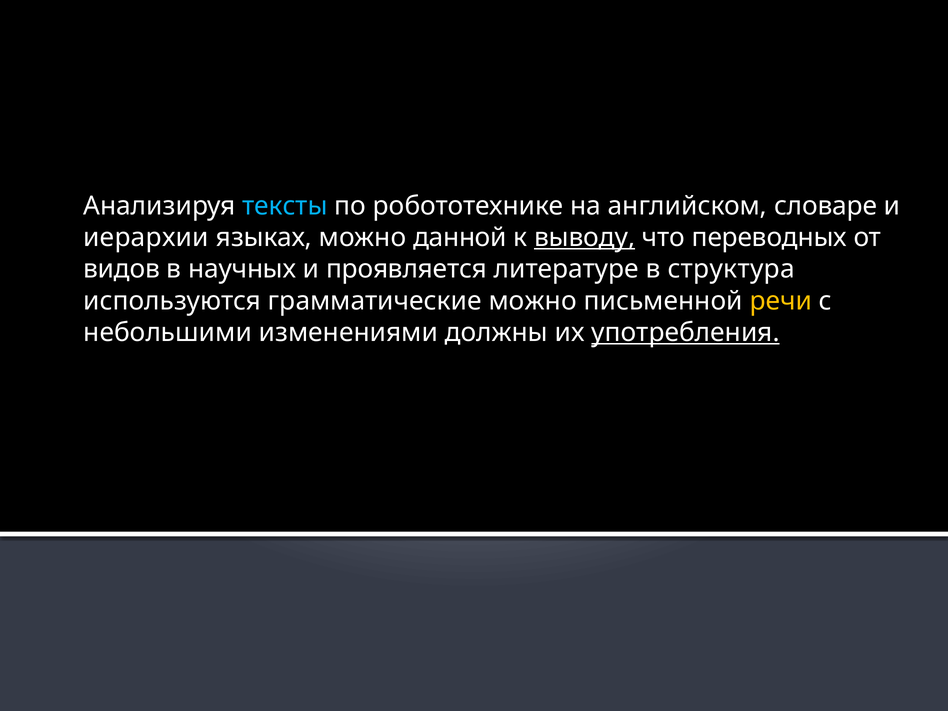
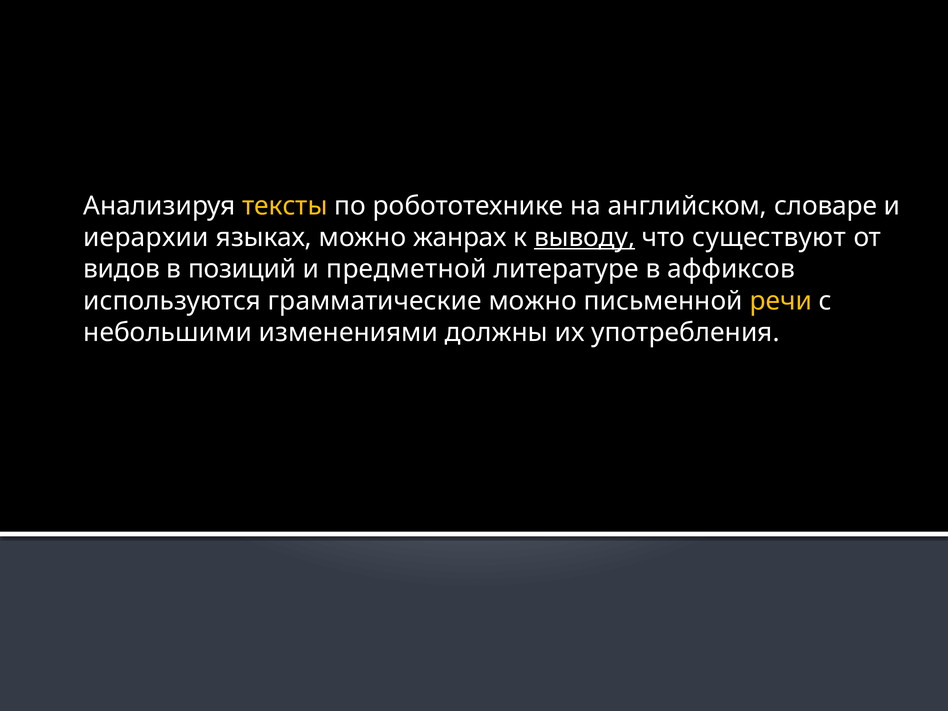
тексты colour: light blue -> yellow (285, 206)
данной: данной -> жанрах (460, 238)
переводных: переводных -> существуют (769, 238)
научных: научных -> позиций (242, 269)
проявляется: проявляется -> предметной (406, 269)
структура: структура -> аффиксов (731, 269)
употребления underline: present -> none (686, 333)
